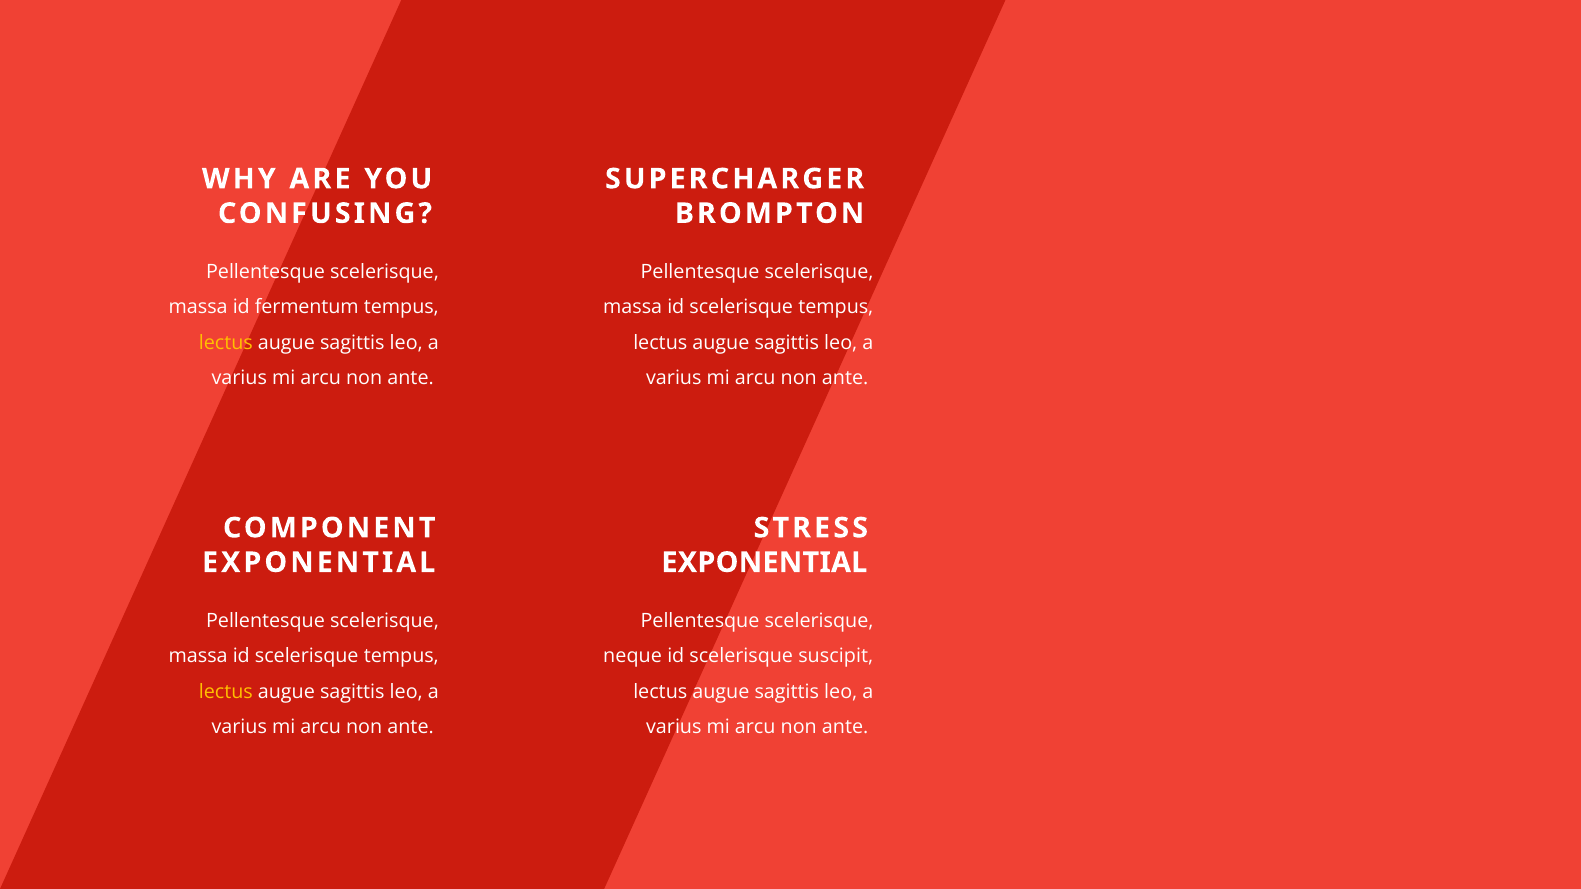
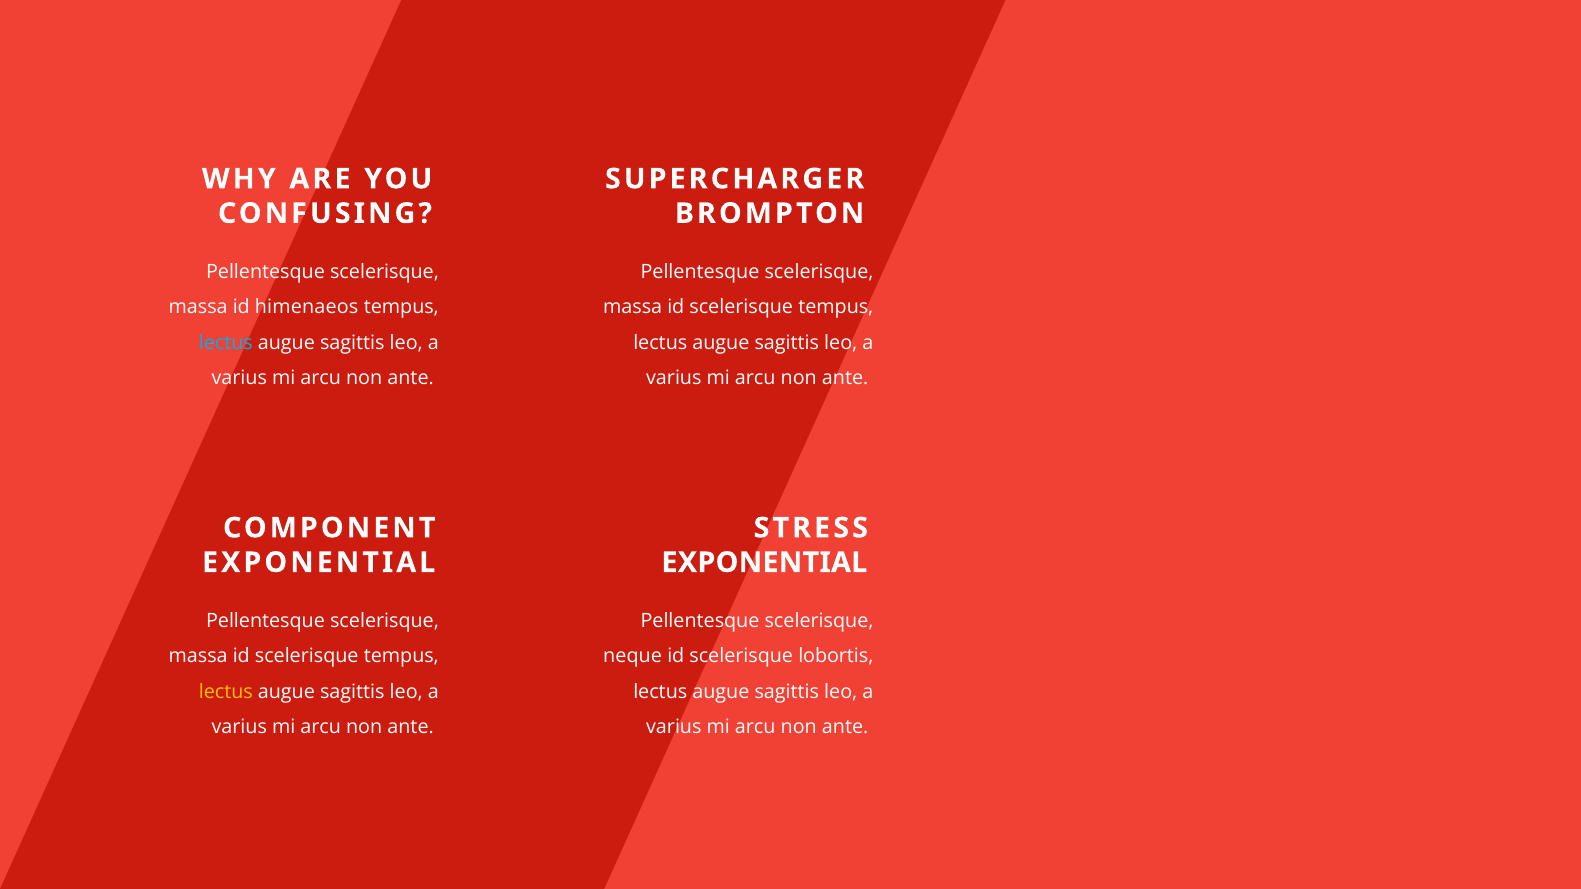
fermentum: fermentum -> himenaeos (307, 307)
lectus colour: yellow -> light blue (226, 343)
suscipit: suscipit -> lobortis (836, 657)
